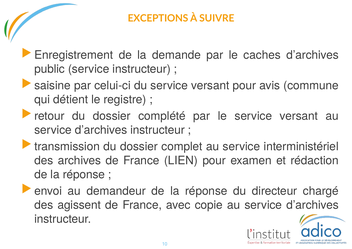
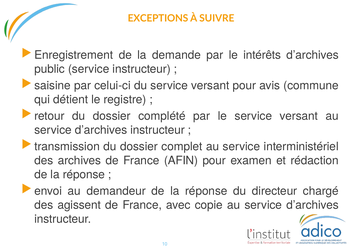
caches: caches -> intérêts (262, 55)
LIEN: LIEN -> AFIN (181, 160)
